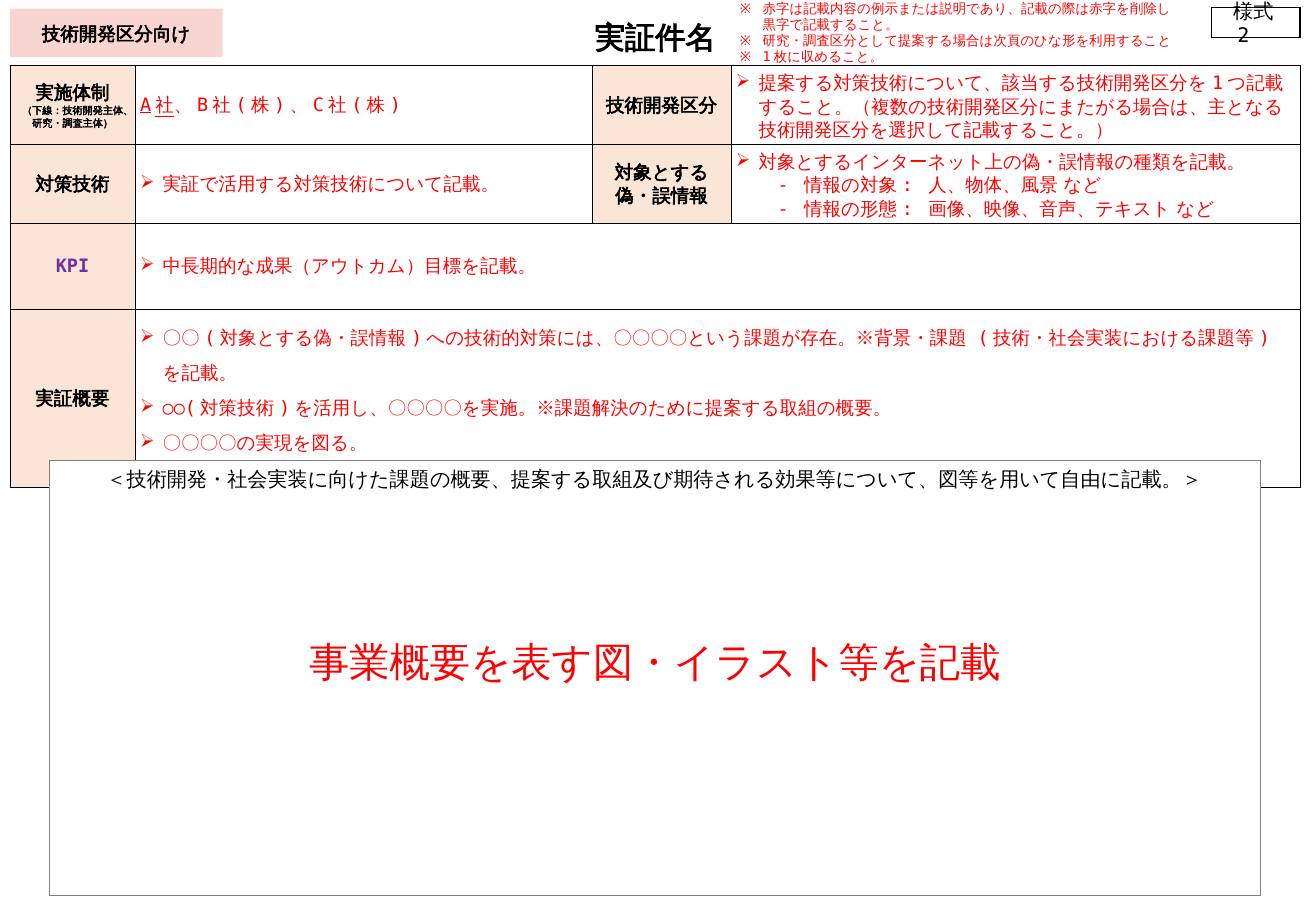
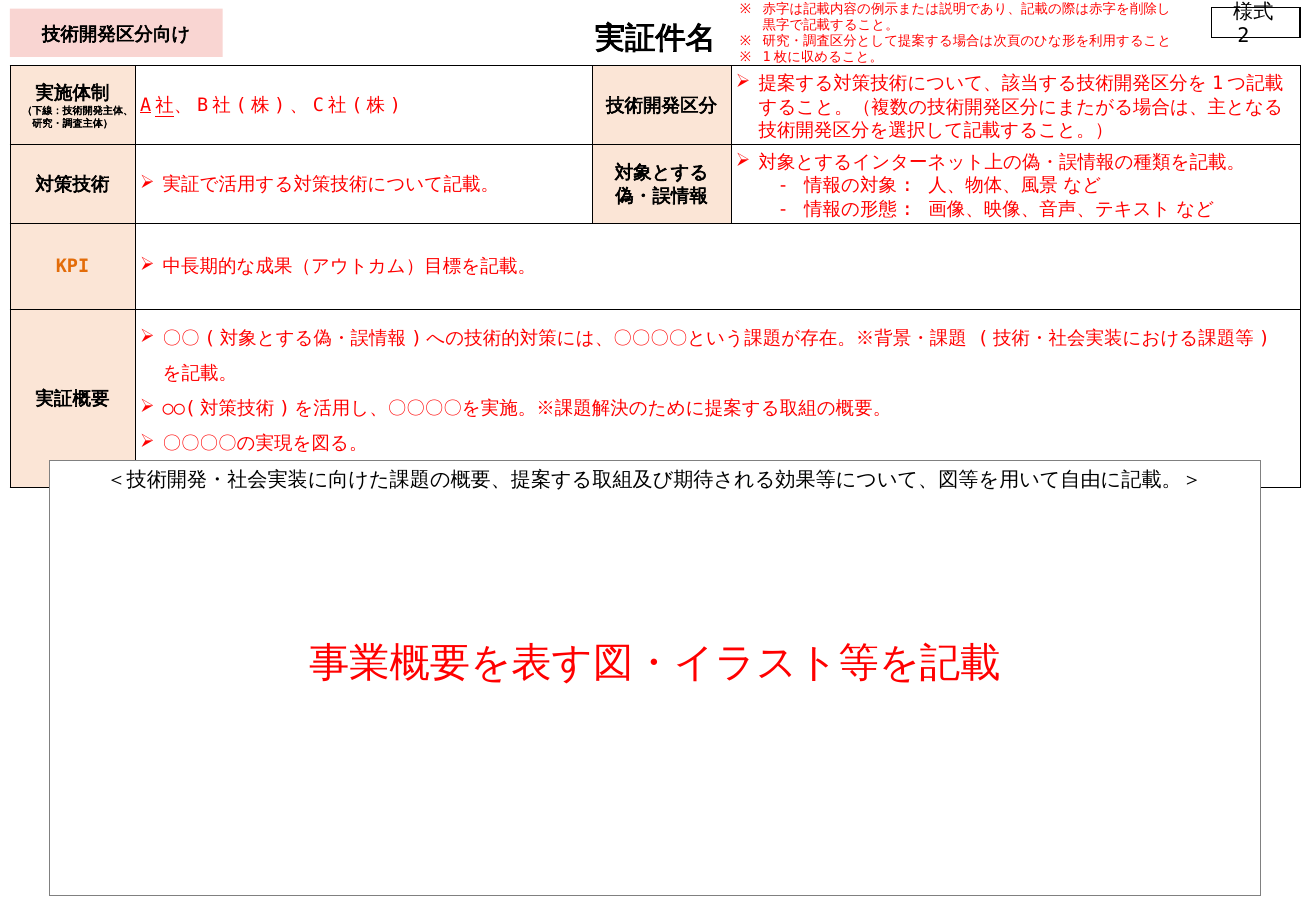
KPI colour: purple -> orange (72, 266)
